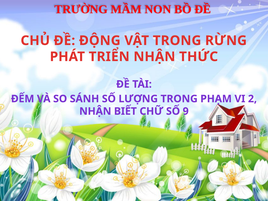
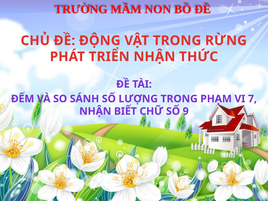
2: 2 -> 7 (252, 99)
